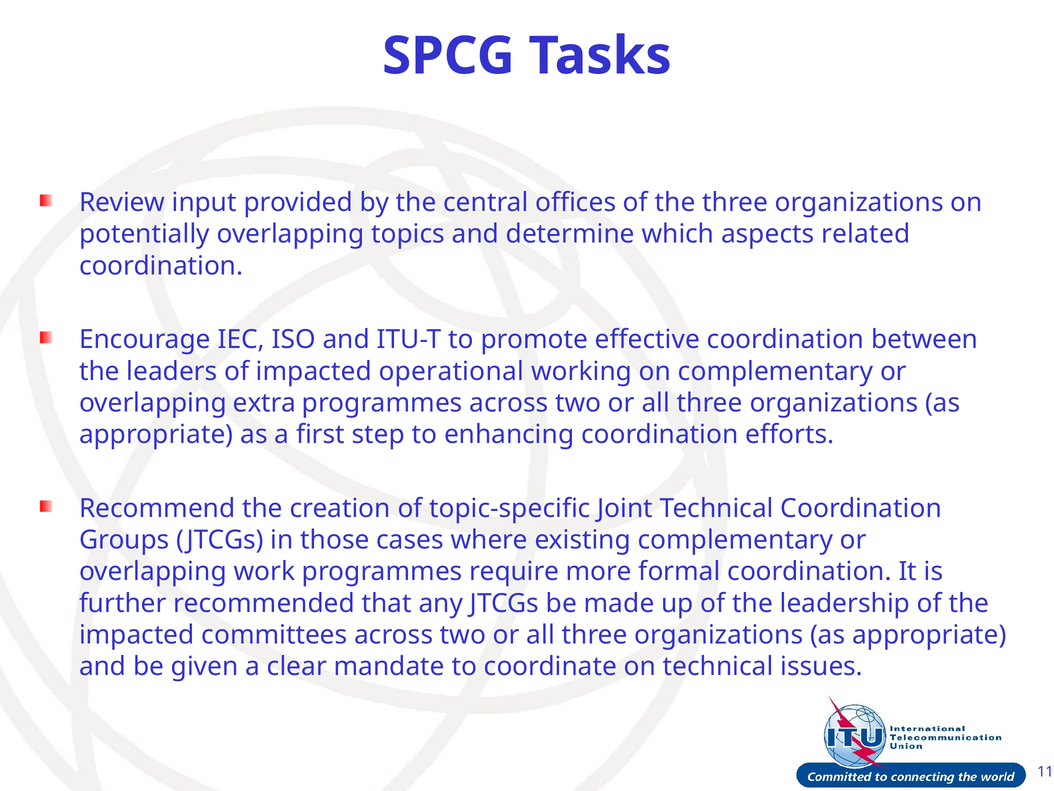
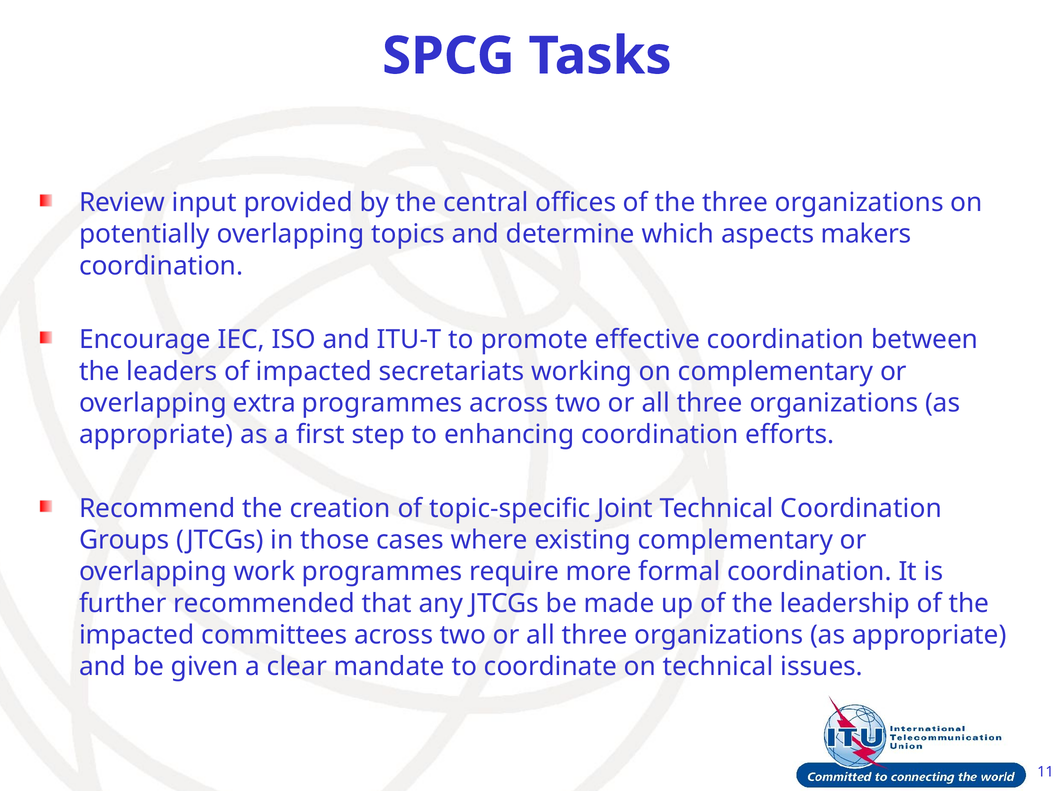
related: related -> makers (866, 234)
operational: operational -> secretariats (451, 371)
